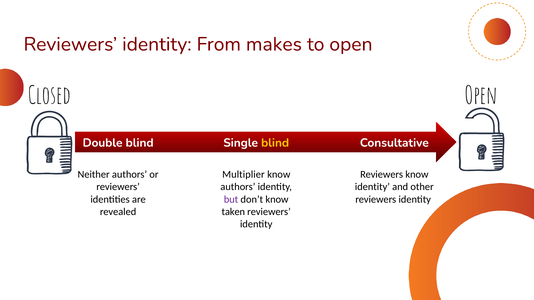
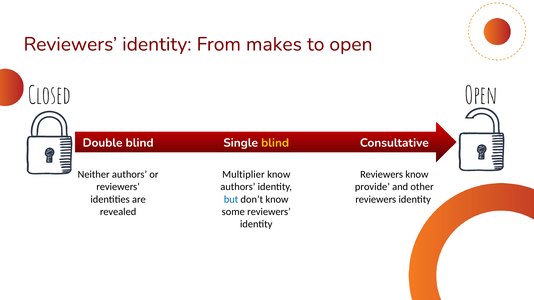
identity: identity -> provide (372, 187)
but colour: purple -> blue (231, 200)
taken: taken -> some (233, 212)
